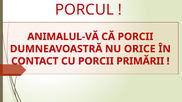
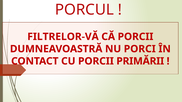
ANIMALUL-VĂ: ANIMALUL-VĂ -> FILTRELOR-VĂ (63, 37)
ORICE: ORICE -> PORCI (140, 49)
